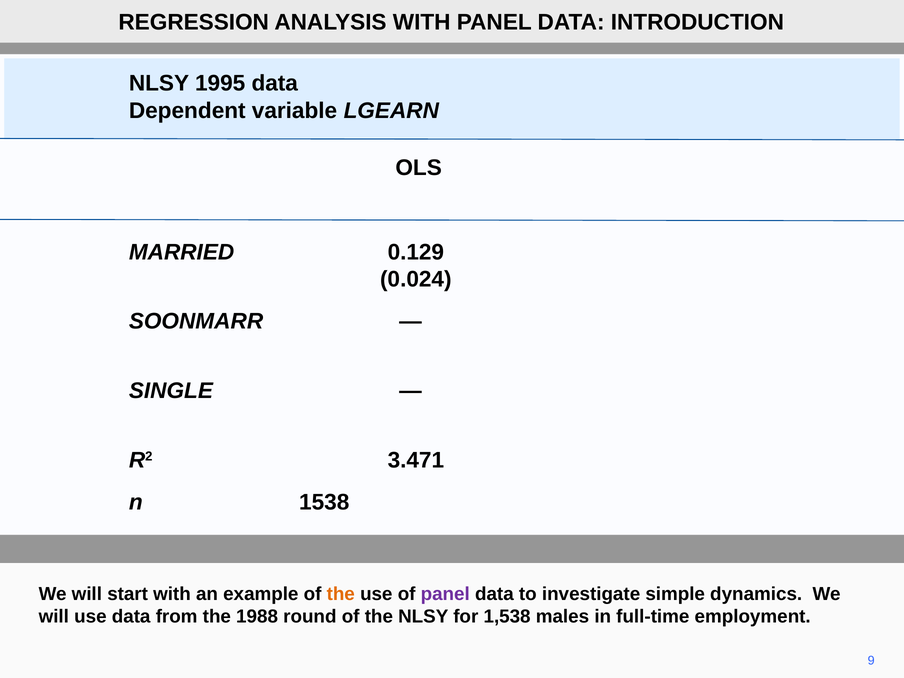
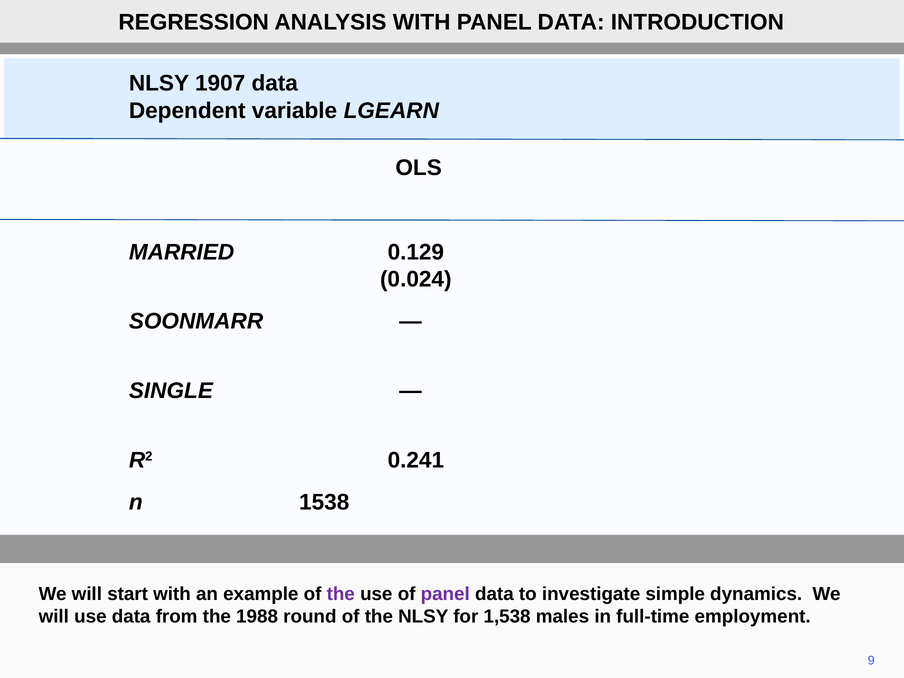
1995: 1995 -> 1907 (220, 83)
3.471: 3.471 -> 0.241 (416, 460)
the colour: orange -> purple (341, 594)
